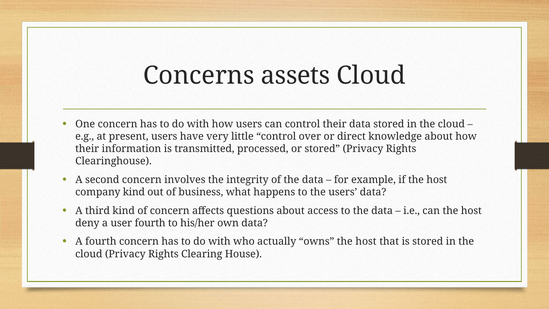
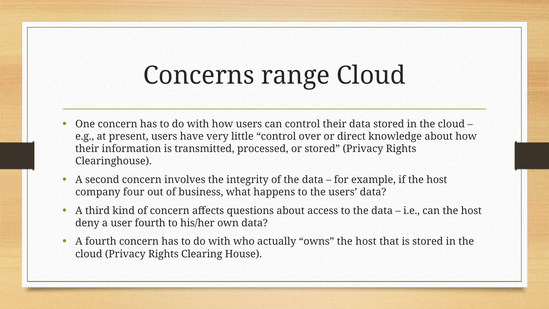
assets: assets -> range (296, 75)
company kind: kind -> four (134, 192)
